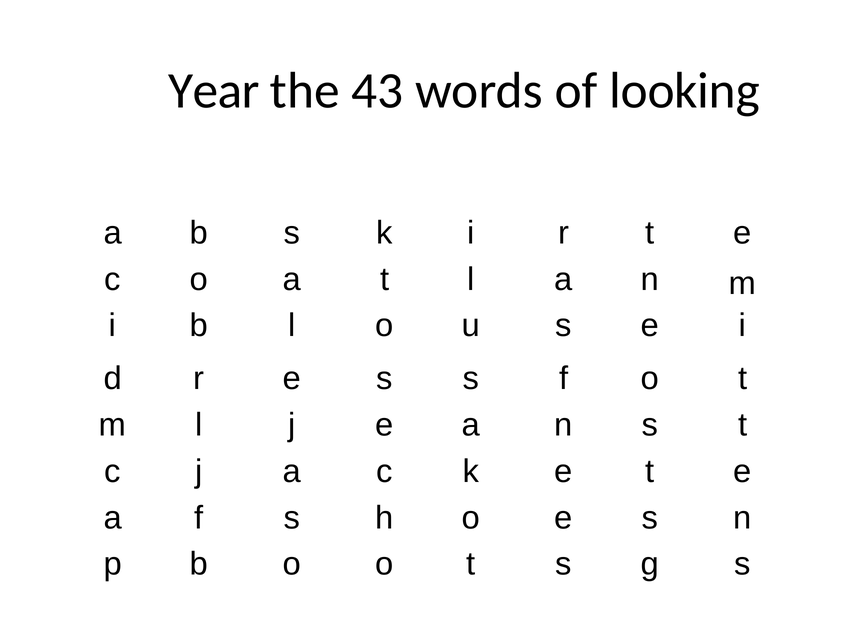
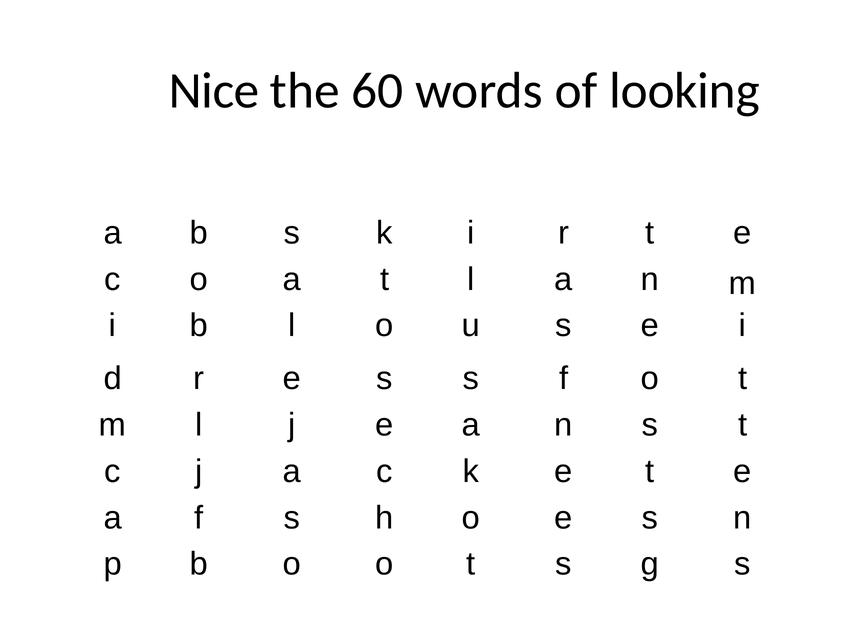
Year: Year -> Nice (214, 91)
43: 43 -> 60 (377, 91)
